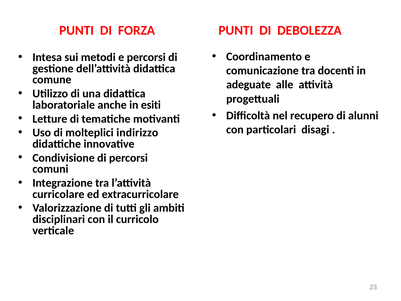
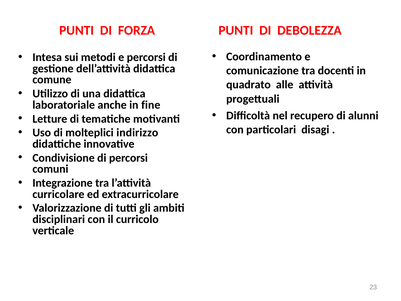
adeguate: adeguate -> quadrato (248, 85)
esiti: esiti -> fine (151, 105)
